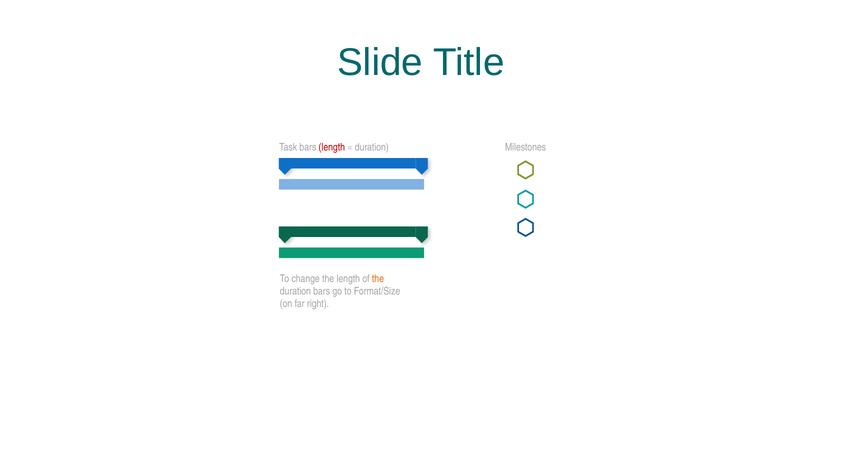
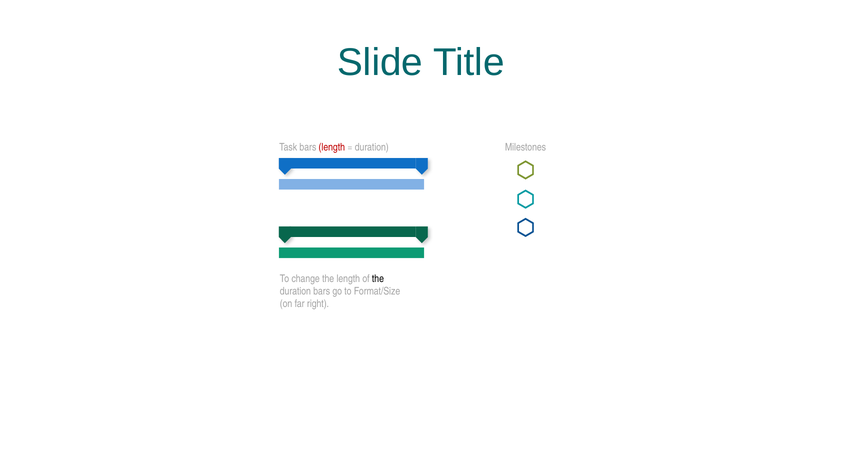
the colour: orange -> black (378, 279)
